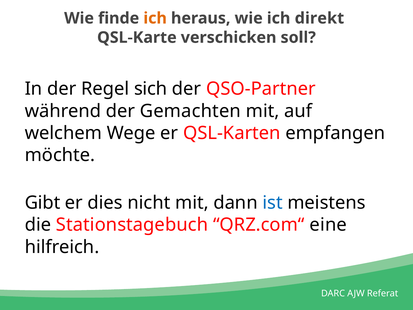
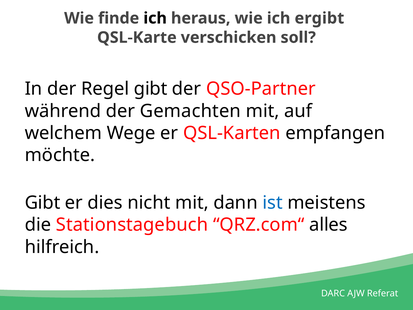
ich colour: orange -> black (155, 18)
direkt: direkt -> ergibt (319, 18)
Regel sich: sich -> gibt (151, 89)
eine: eine -> alles (328, 225)
